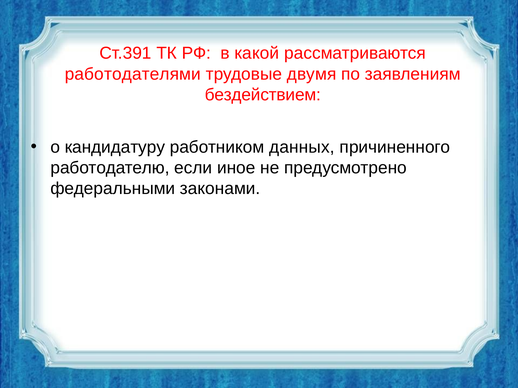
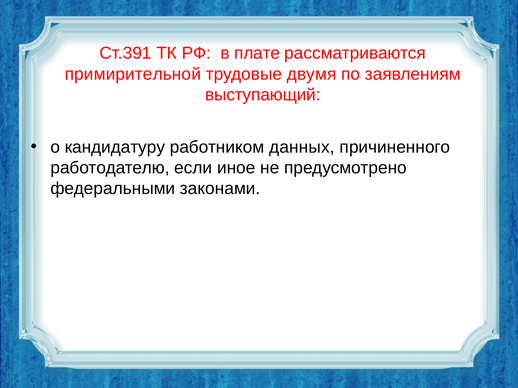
какой: какой -> плате (257, 53)
работодателями: работодателями -> примирительной (133, 74)
бездействием: бездействием -> выступающий (263, 95)
